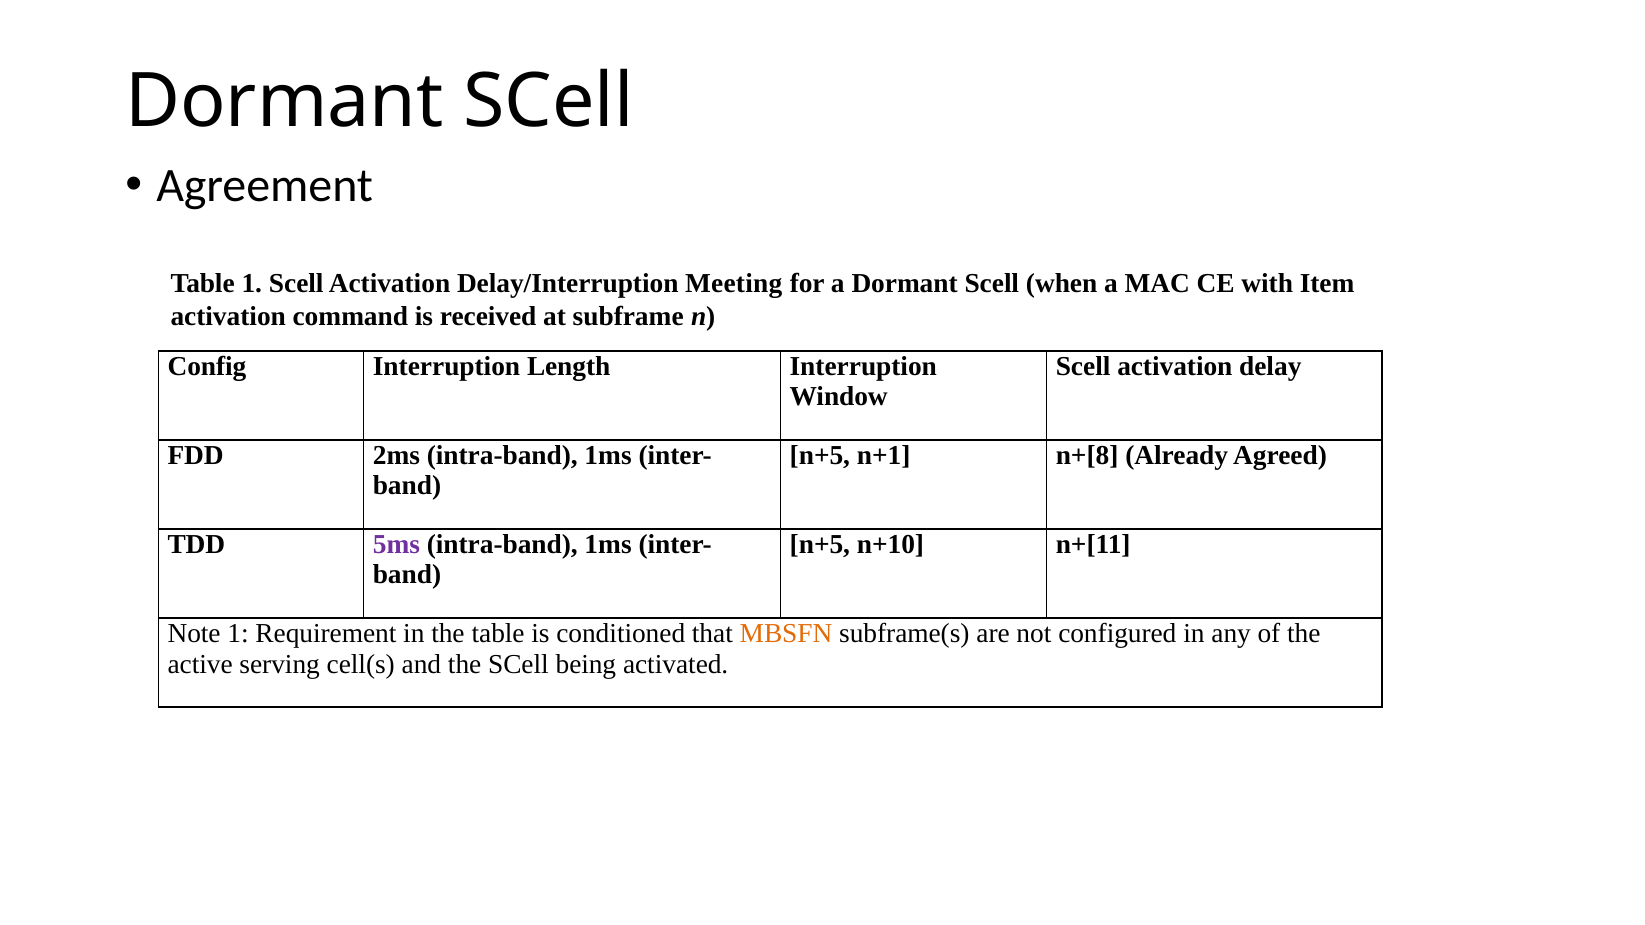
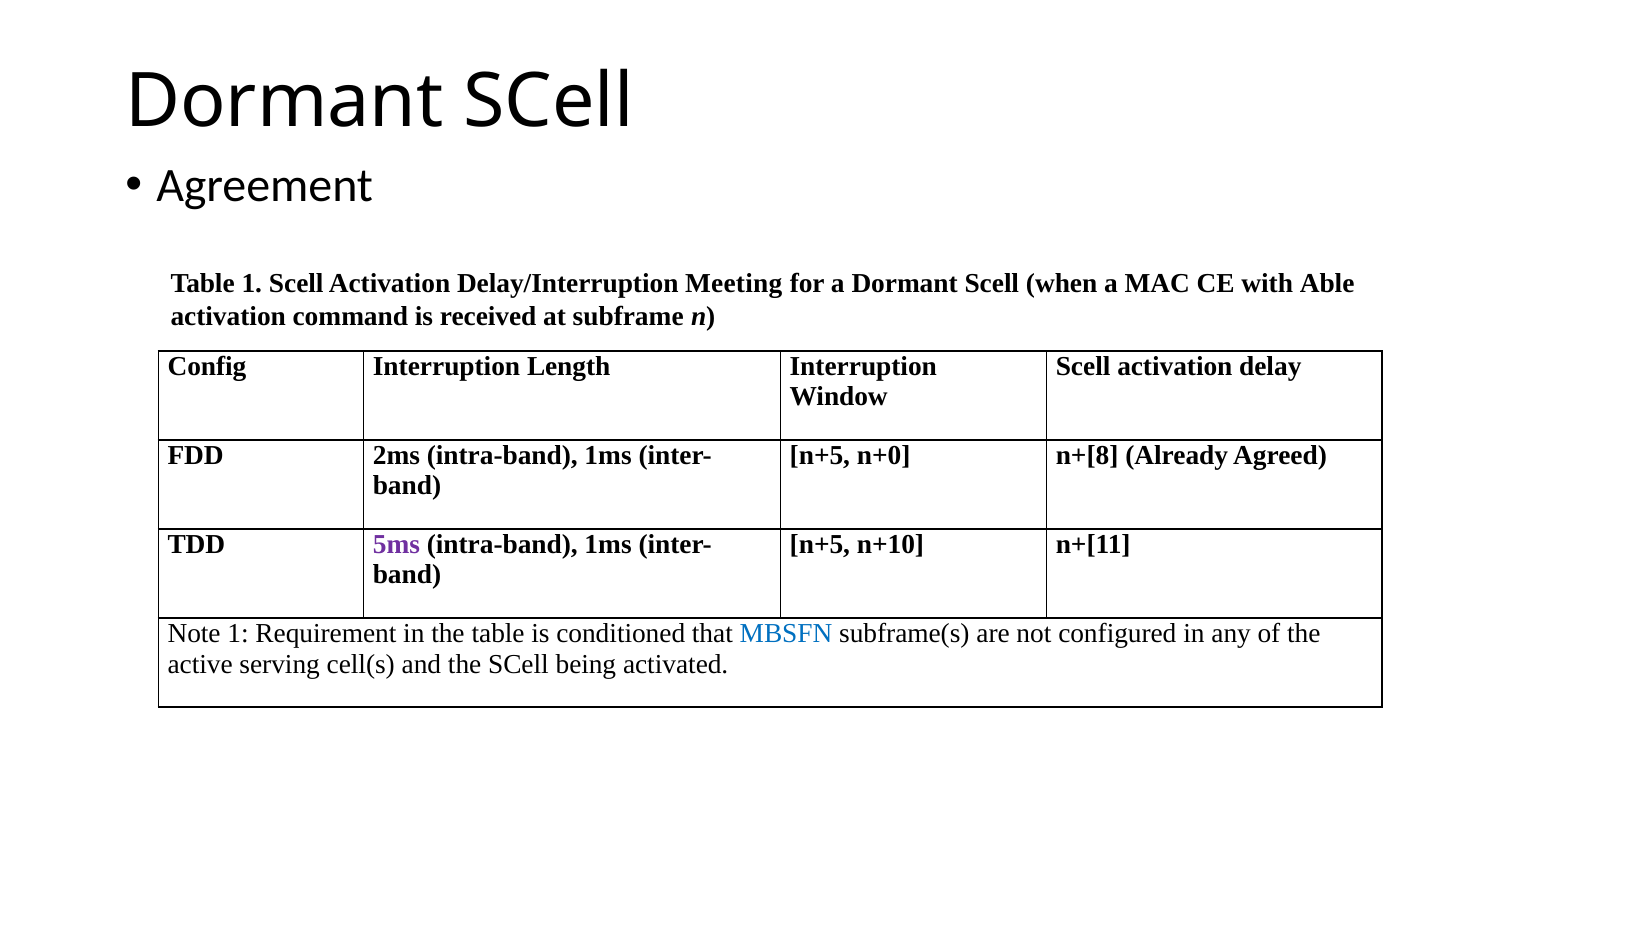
Item: Item -> Able (1327, 284)
n+1: n+1 -> n+0 (884, 456)
MBSFN colour: orange -> blue (786, 634)
